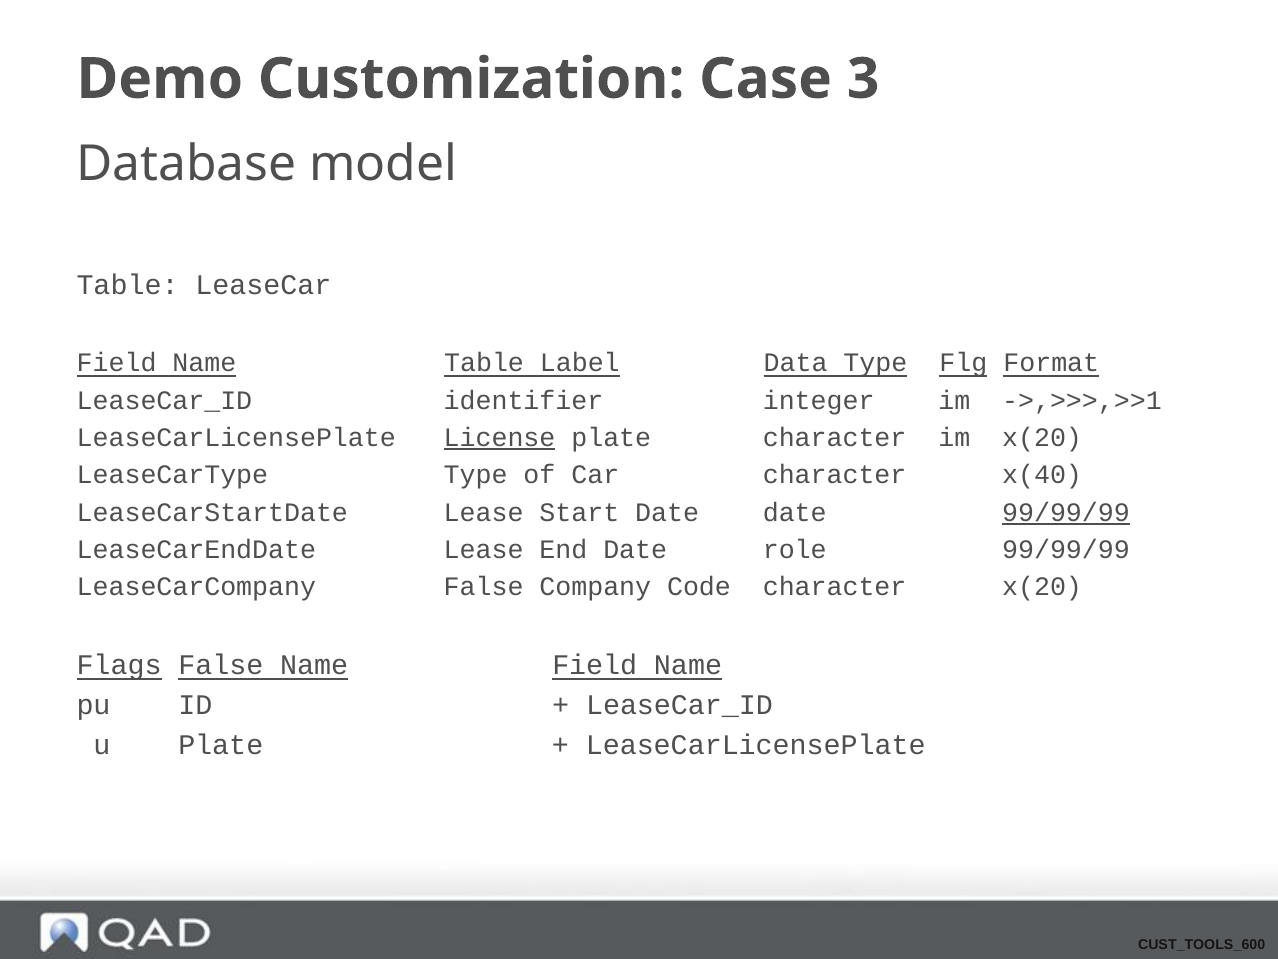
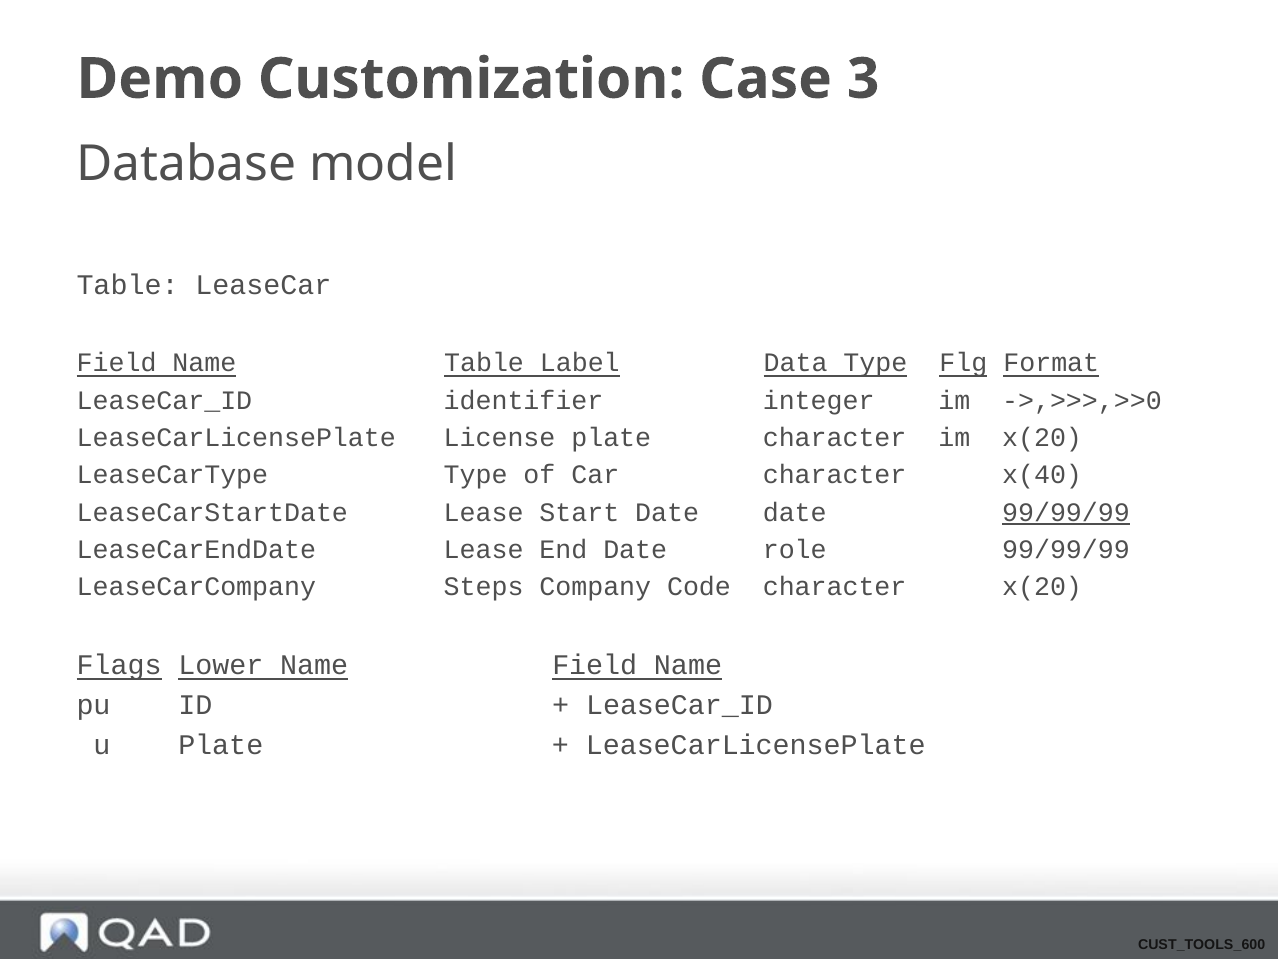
->,>>>,>>1: ->,>>>,>>1 -> ->,>>>,>>0 (1082, 400)
License underline: present -> none (500, 438)
LeaseCarCompany False: False -> Steps (484, 587)
Flags False: False -> Lower (221, 665)
